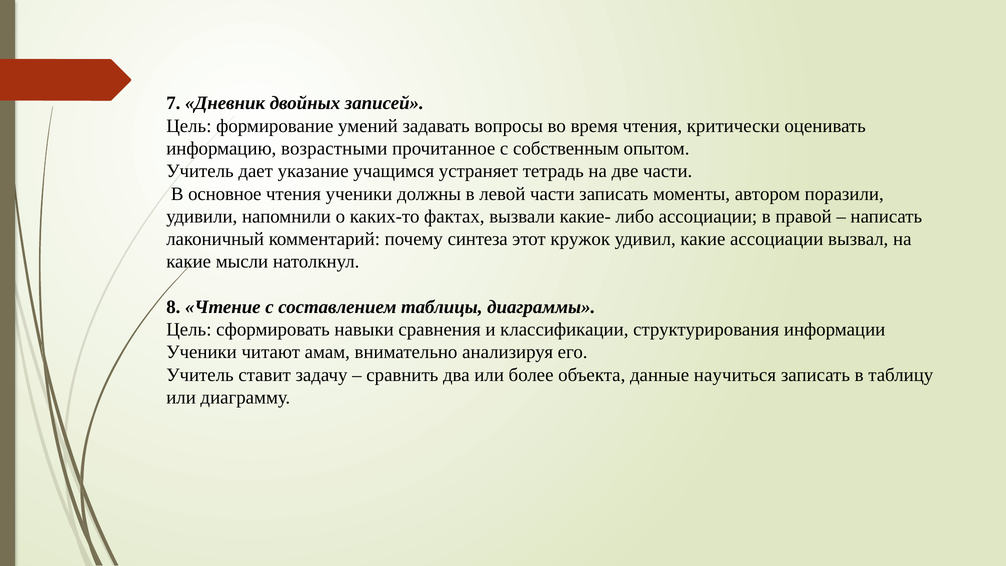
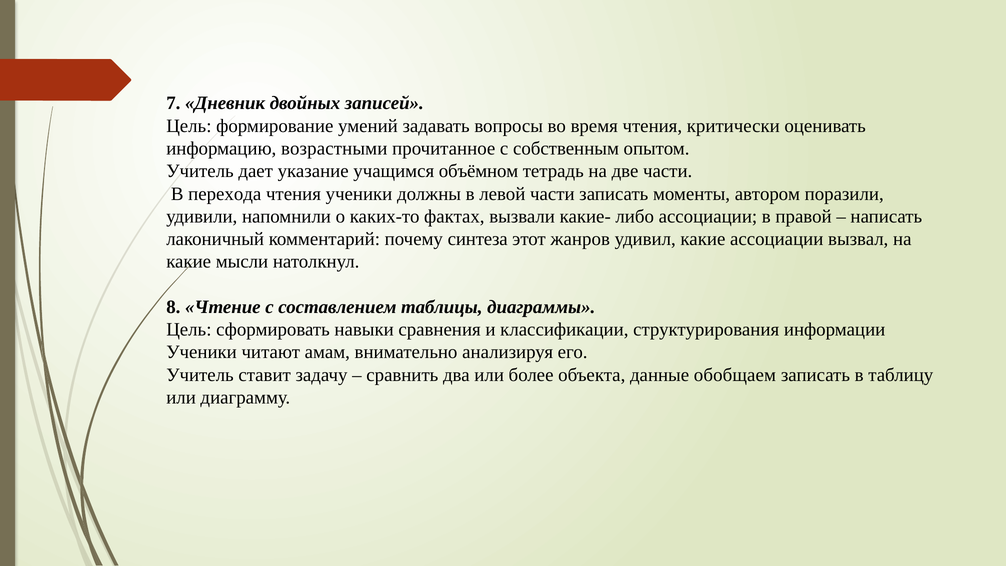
устраняет: устраняет -> объёмном (479, 171)
основное: основное -> перехода (225, 194)
кружок: кружок -> жанров (580, 239)
научиться: научиться -> обобщаем (735, 375)
